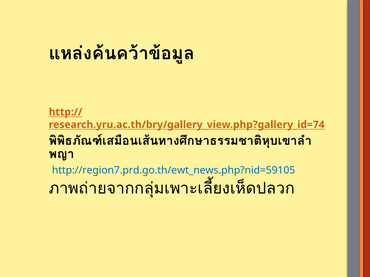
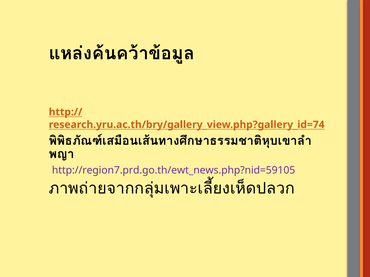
http://region7.prd.go.th/ewt_news.php?nid=59105 colour: blue -> purple (174, 171)
